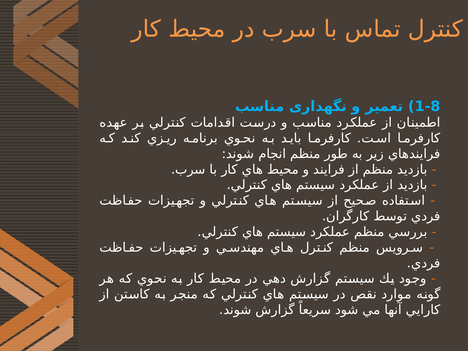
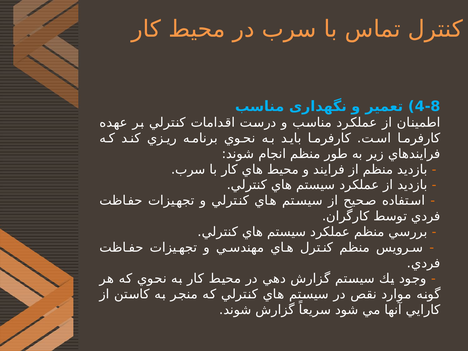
1-8: 1-8 -> 4-8 (428, 106)
